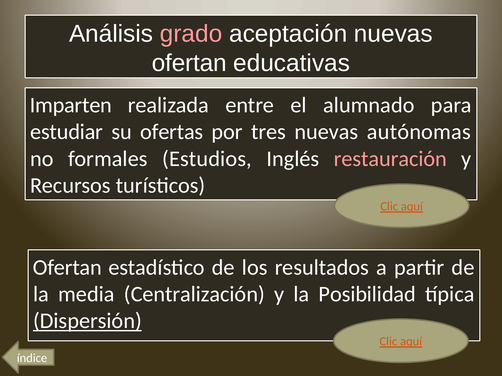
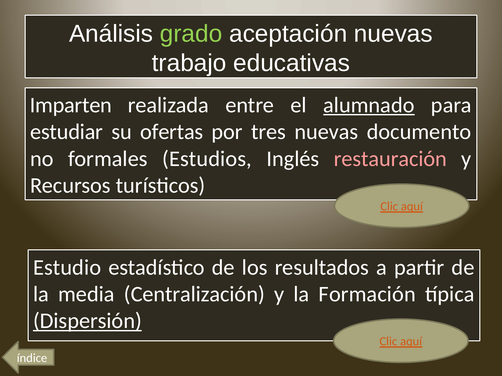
grado colour: pink -> light green (191, 34)
ofertan: ofertan -> trabajo (189, 63)
alumnado underline: none -> present (369, 105)
autónomas: autónomas -> documento (419, 132)
Ofertan: Ofertan -> Estudio (67, 268)
Posibilidad: Posibilidad -> Formación (367, 295)
